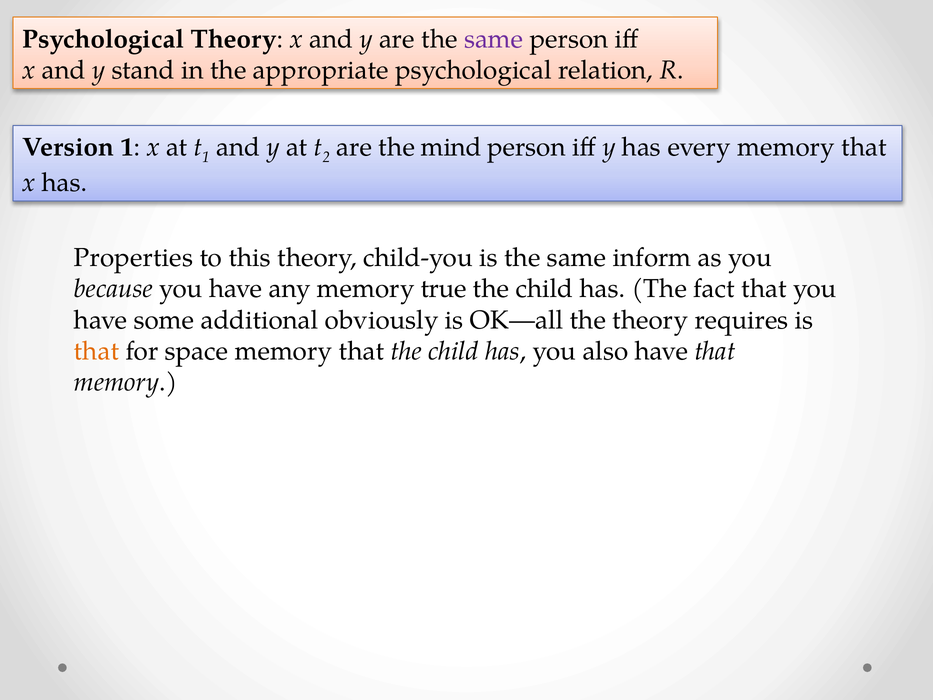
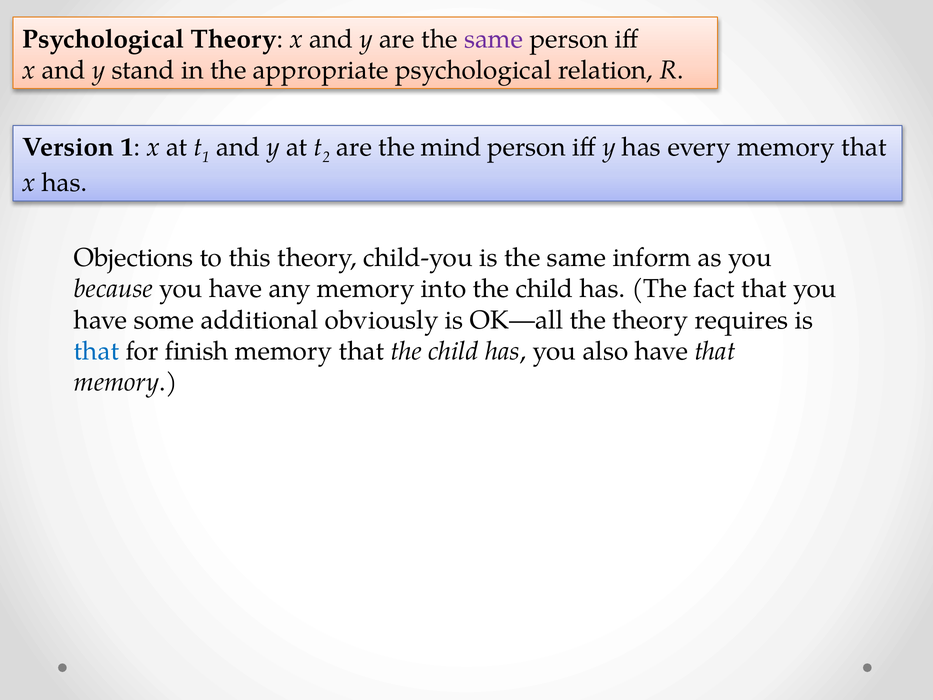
Properties: Properties -> Objections (134, 258)
true: true -> into (444, 289)
that colour: orange -> blue (97, 351)
space: space -> finish (197, 351)
